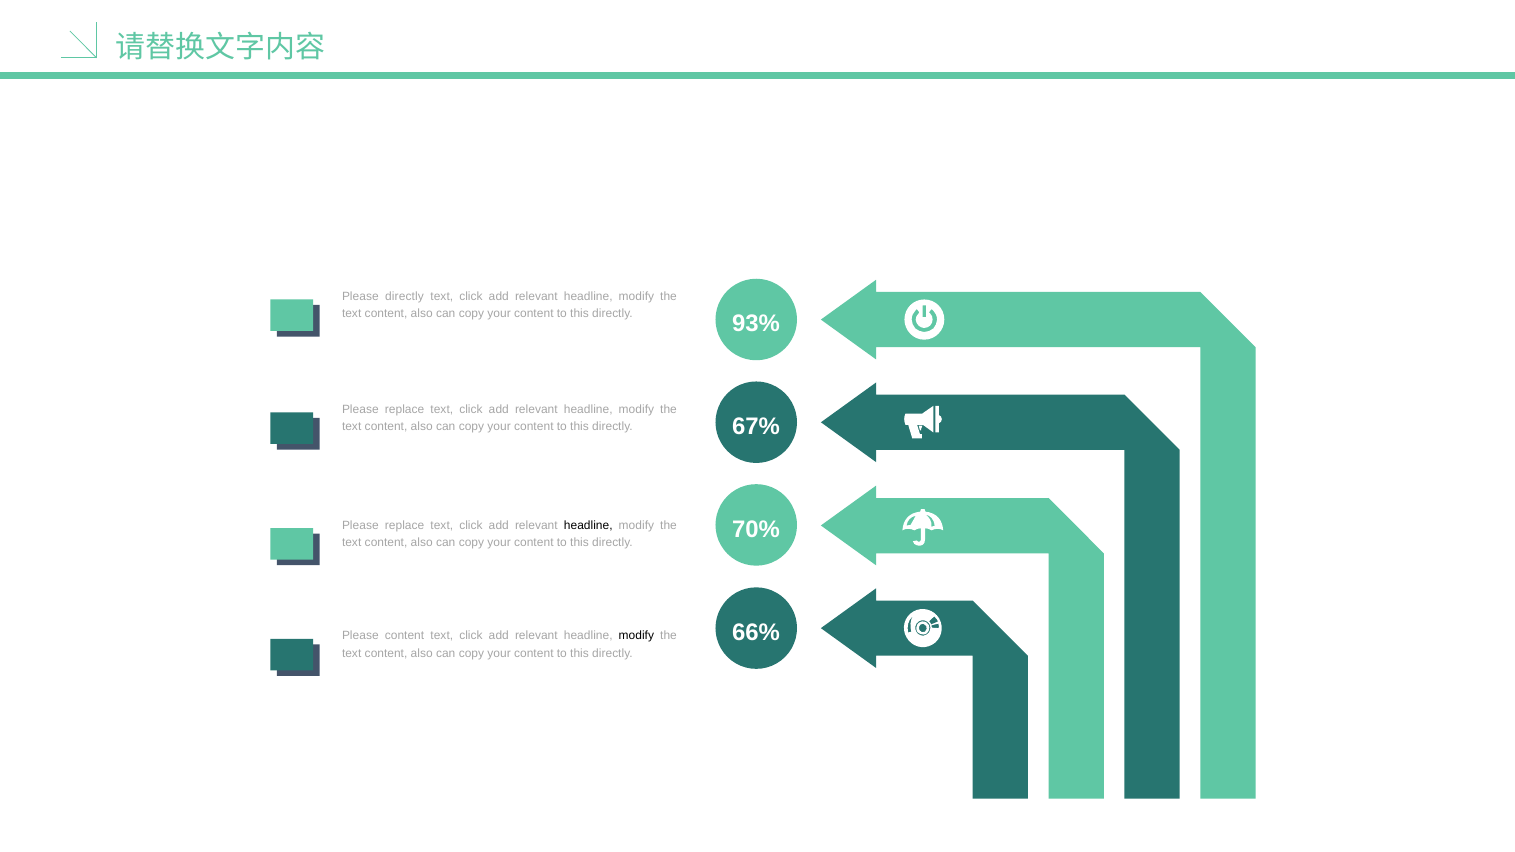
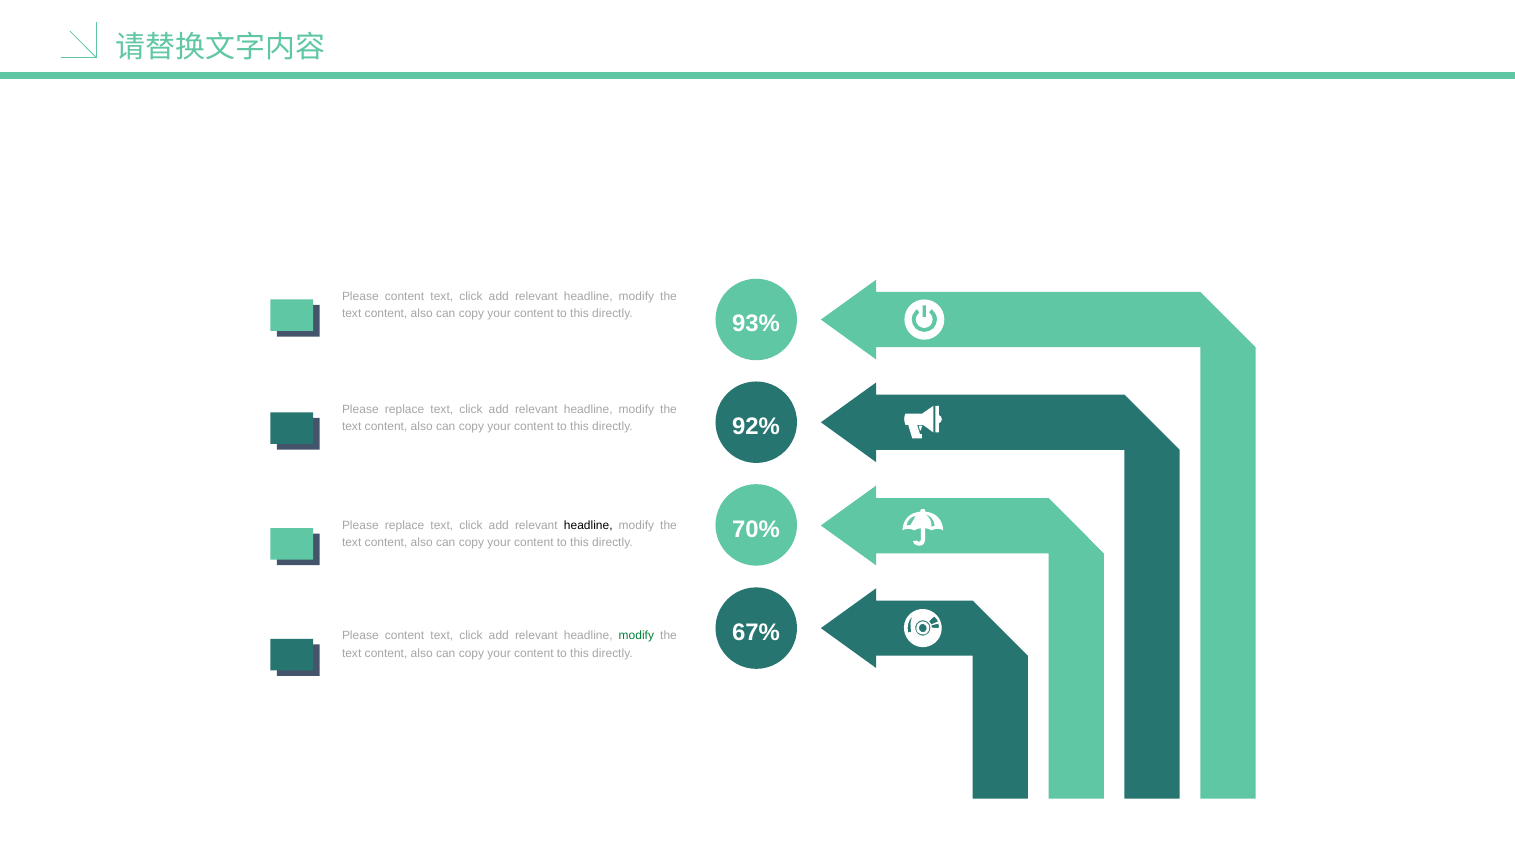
directly: directly -> content (405, 297)
67%: 67% -> 92% (756, 427)
66%: 66% -> 67% (756, 633)
modify colour: black -> green (636, 636)
